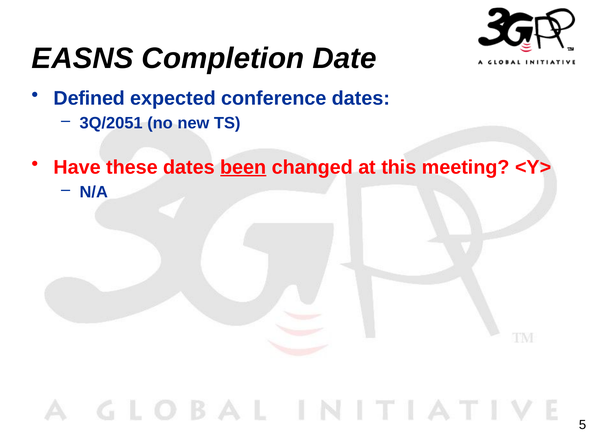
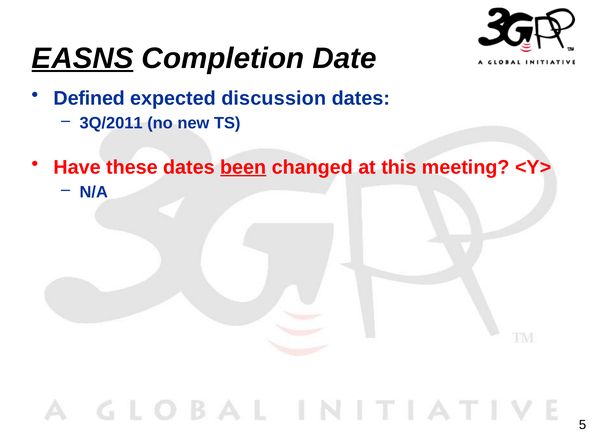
EASNS underline: none -> present (83, 58)
conference: conference -> discussion (274, 98)
3Q/2051: 3Q/2051 -> 3Q/2011 (111, 123)
